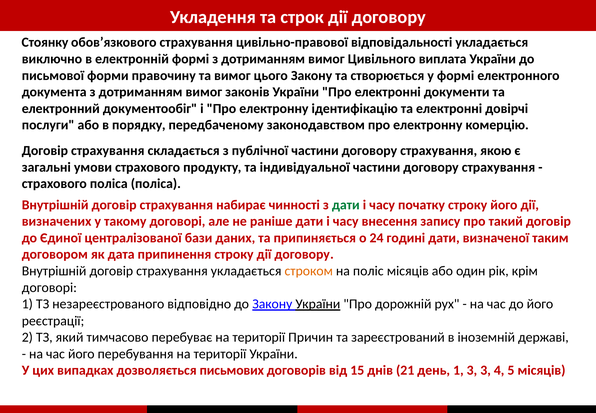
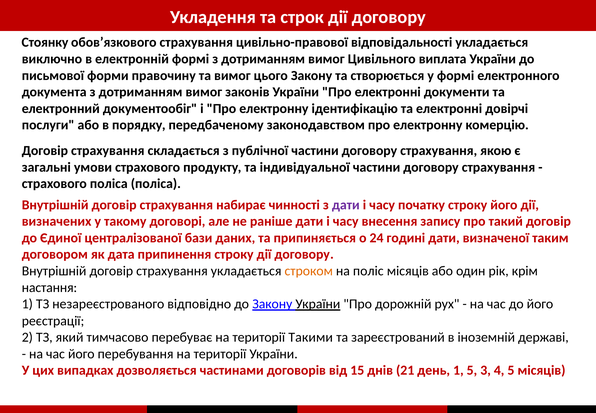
дати colour: green -> purple (346, 205)
договорі: договорі -> настання (49, 287)
Причин: Причин -> Такими (311, 337)
письмових: письмових -> частинами (232, 370)
1 3: 3 -> 5 (472, 370)
